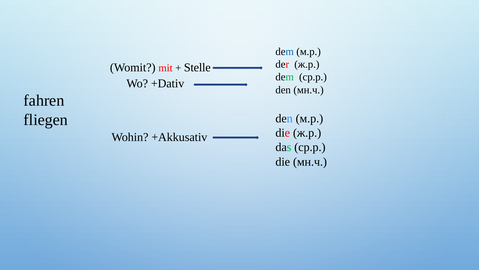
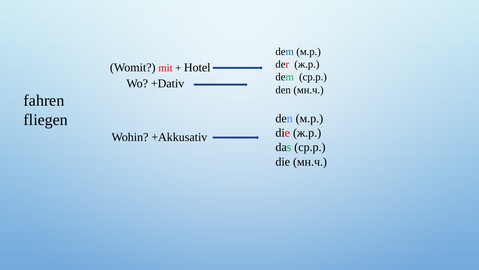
Stelle: Stelle -> Hotel (197, 67)
